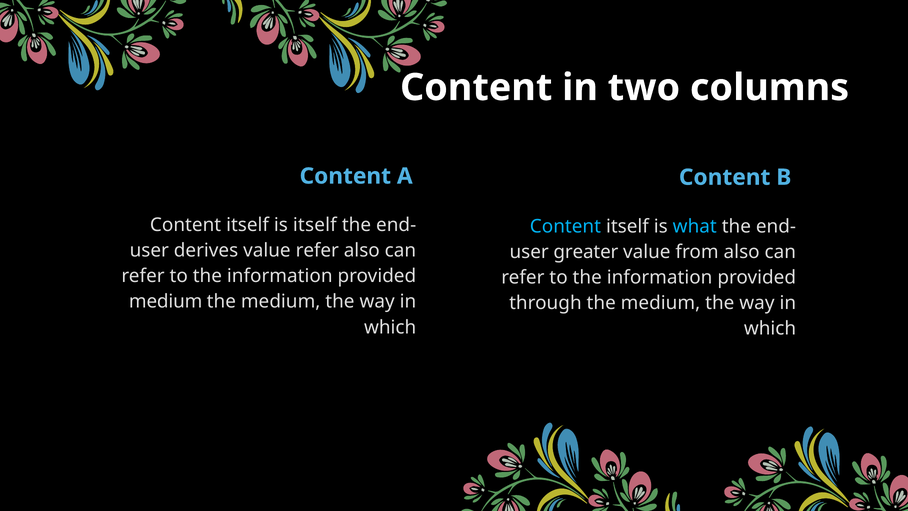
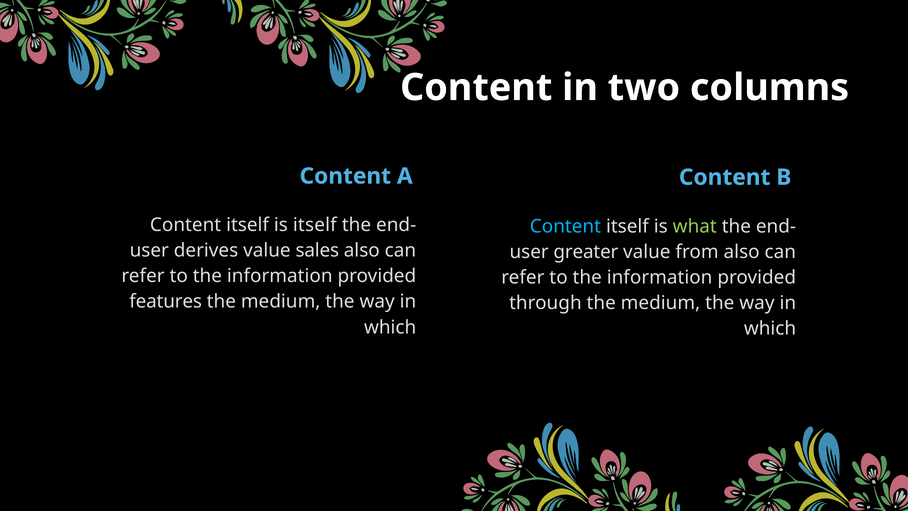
what colour: light blue -> light green (695, 226)
value refer: refer -> sales (317, 250)
medium: medium -> features (166, 302)
